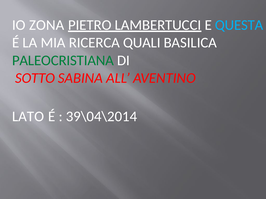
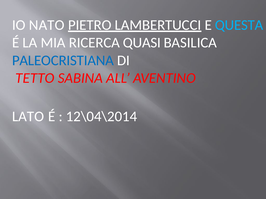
ZONA: ZONA -> NATO (47, 25)
QUALI: QUALI -> QUASI (142, 43)
PALEOCRISTIANA colour: green -> blue (63, 61)
SOTTO: SOTTO -> TETTO (35, 78)
39\04\2014: 39\04\2014 -> 12\04\2014 (102, 117)
